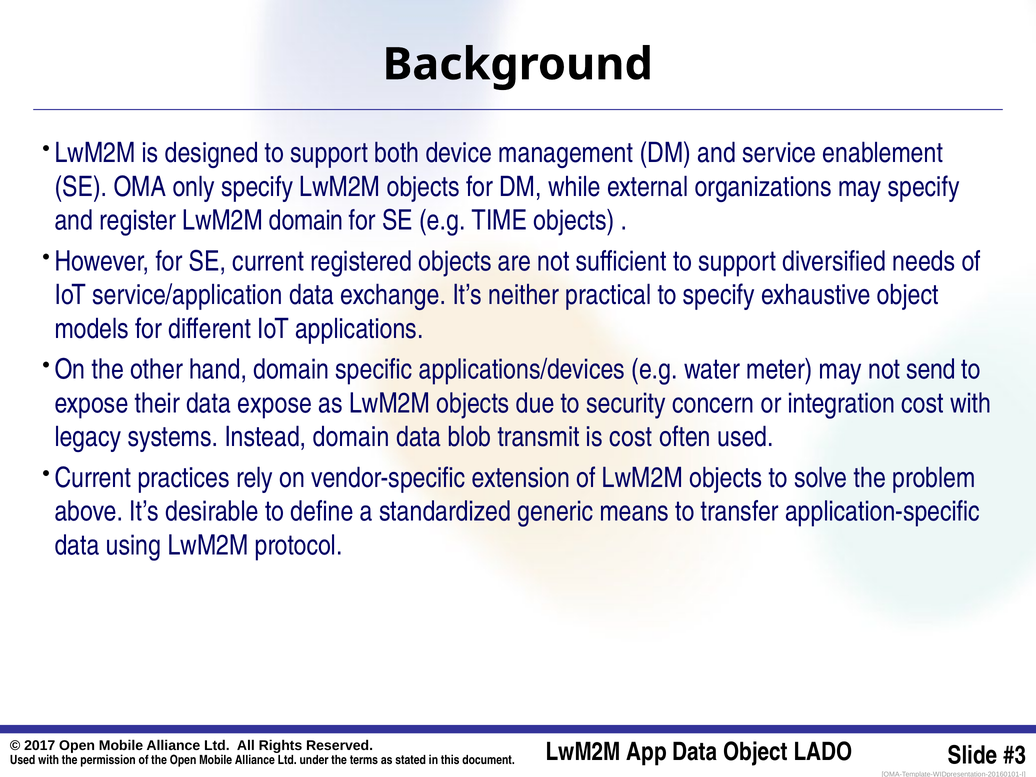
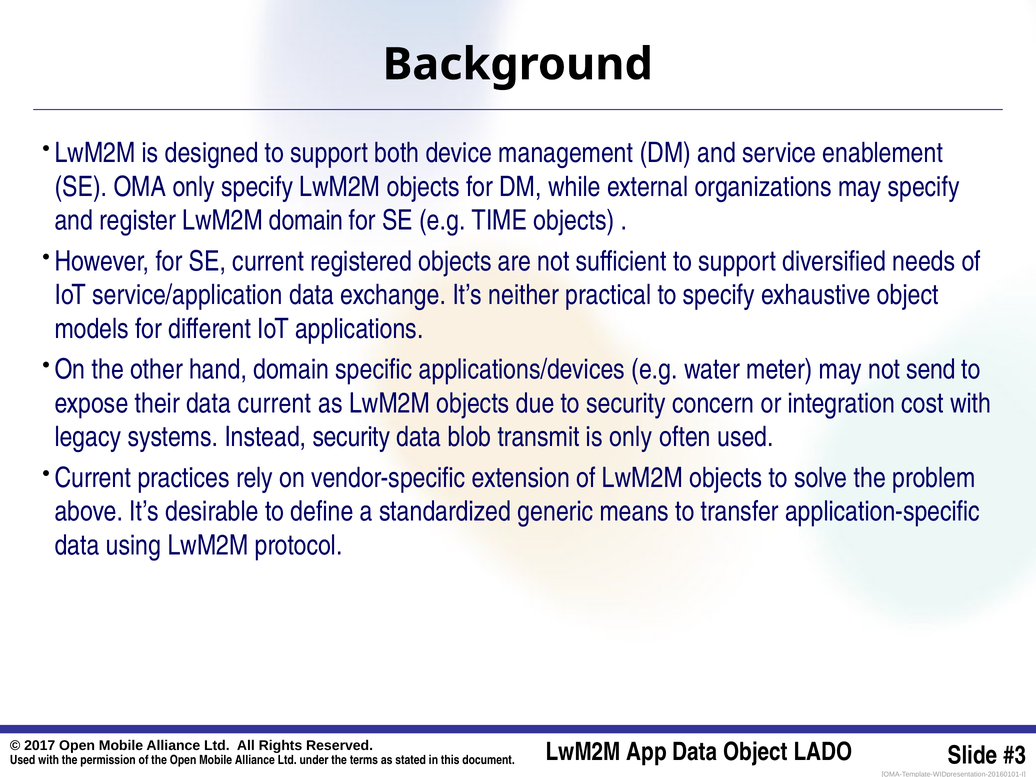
data expose: expose -> current (275, 403)
Instead domain: domain -> security (351, 437)
is cost: cost -> only (631, 437)
